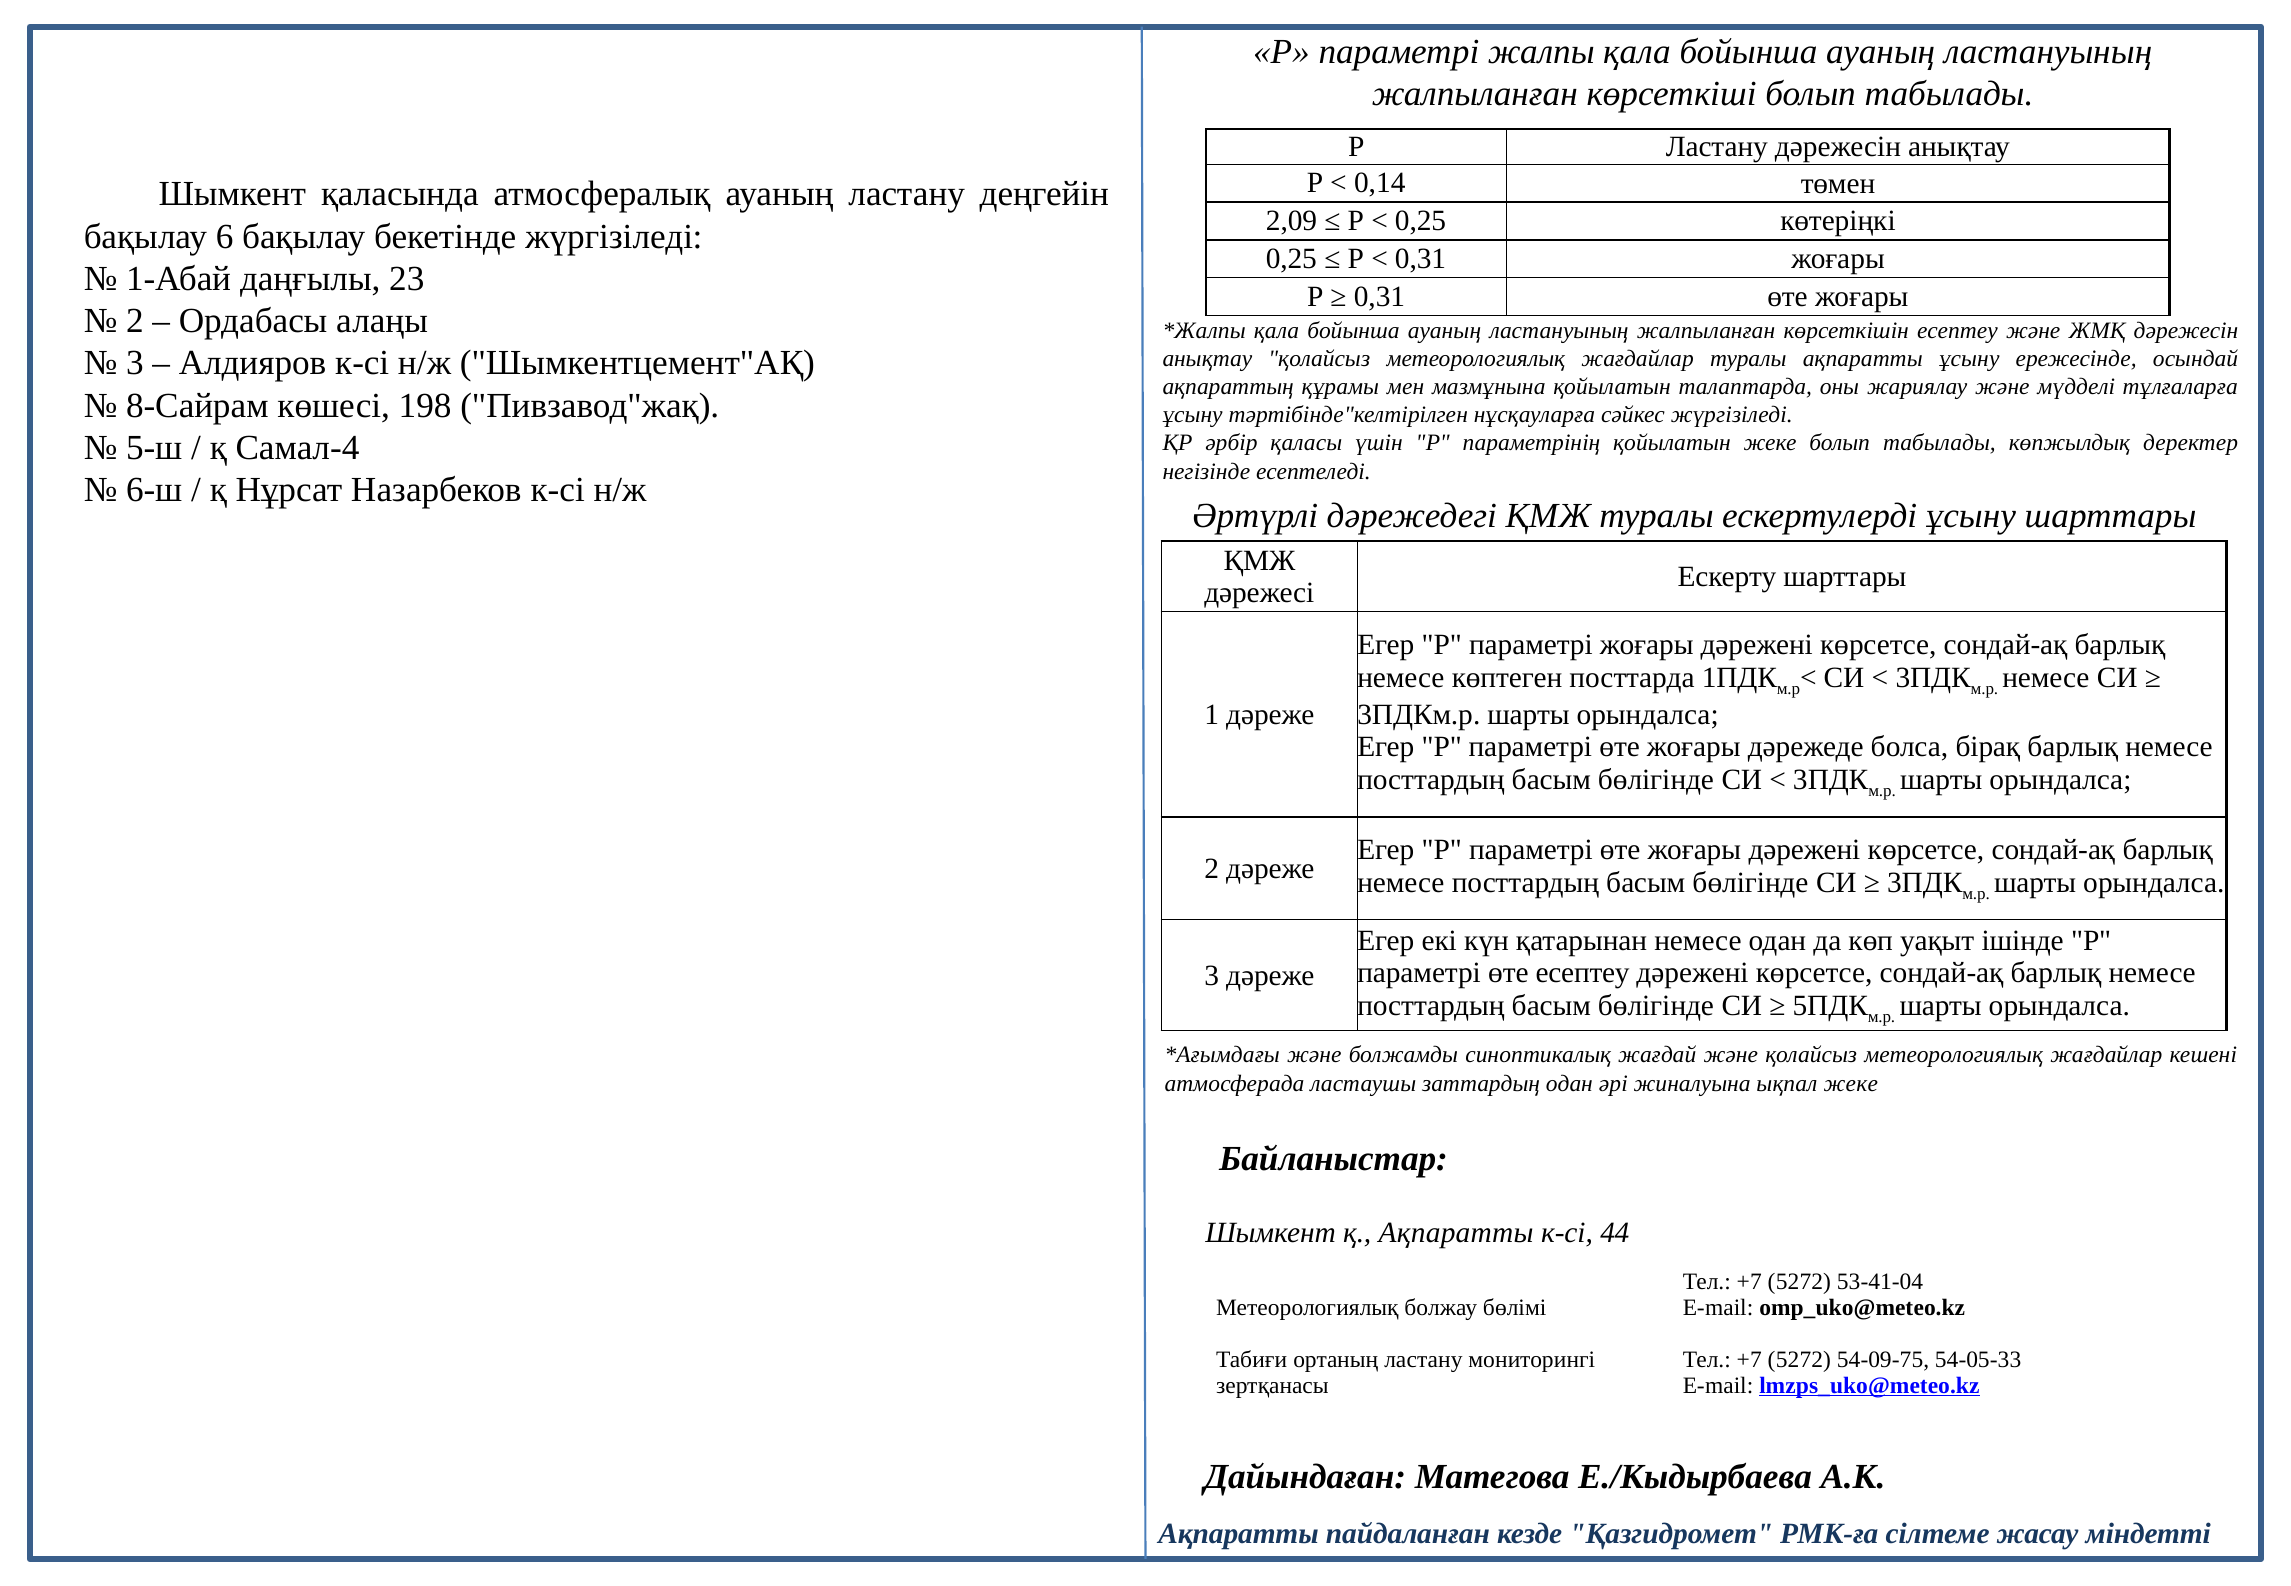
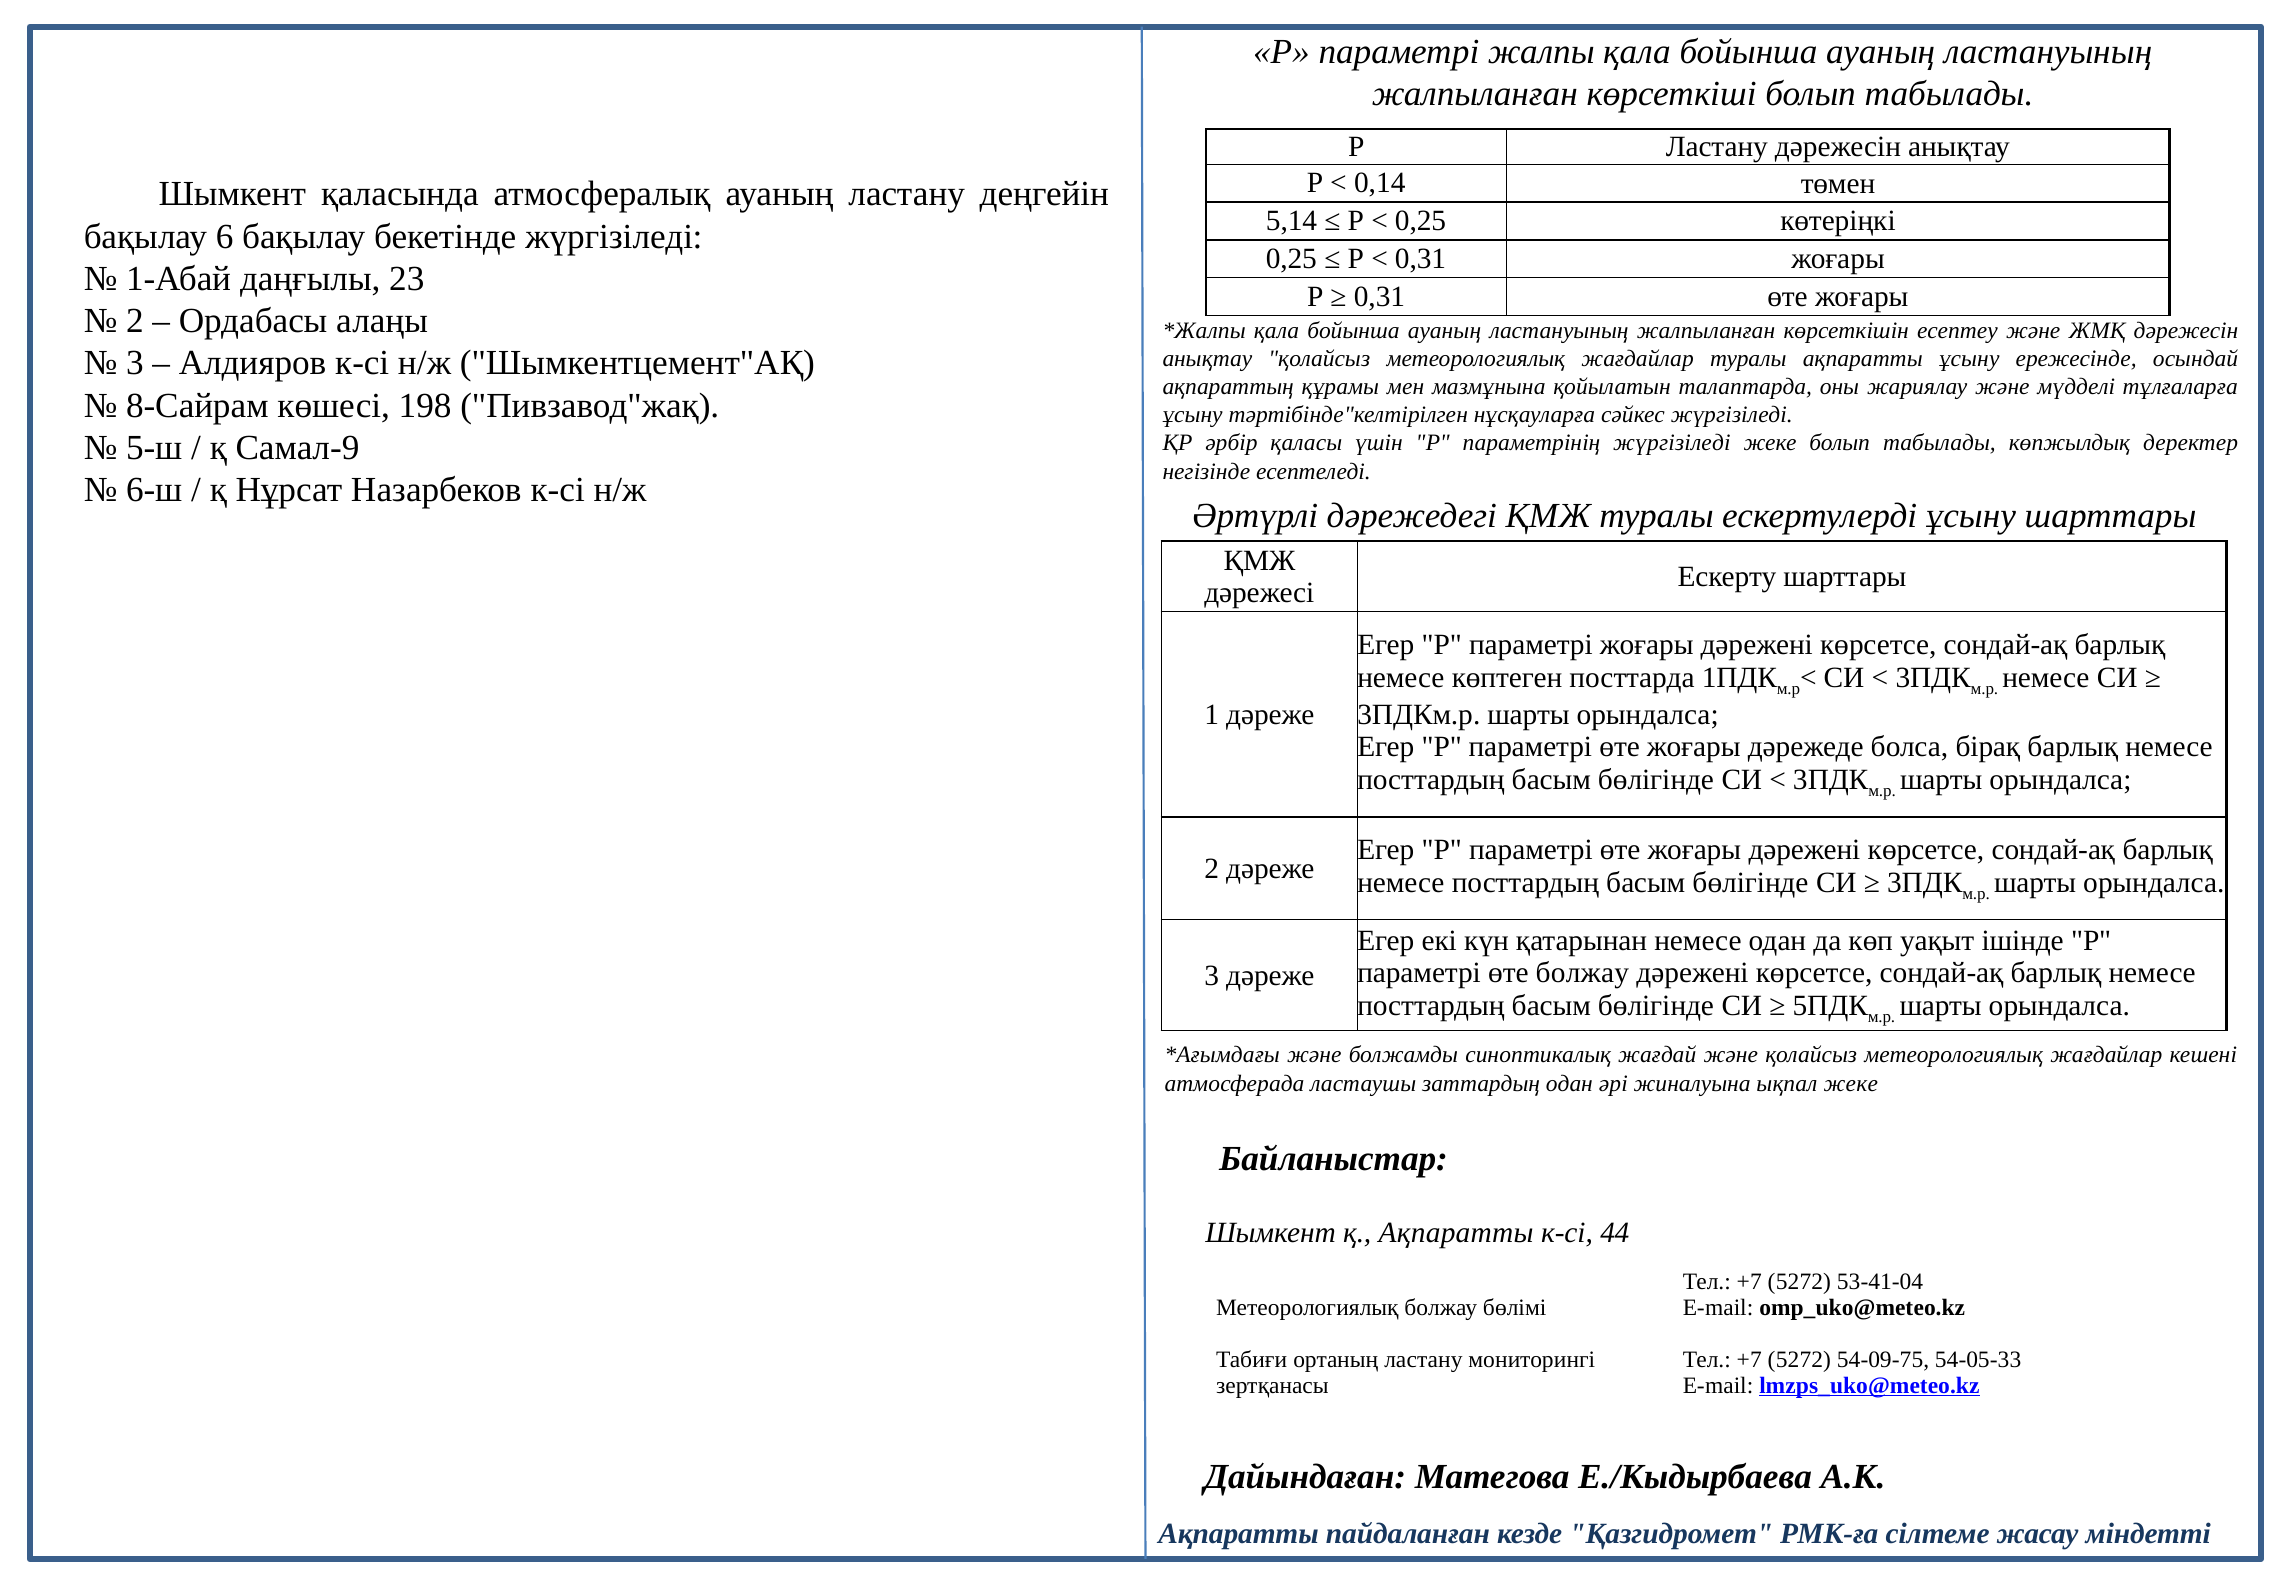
2,09: 2,09 -> 5,14 (1291, 221)
Самал-4: Самал-4 -> Самал-9 (297, 448)
параметрінің қойылатын: қойылатын -> жүргізіледі (1672, 443)
өте есептеу: есептеу -> болжау (1582, 973)
